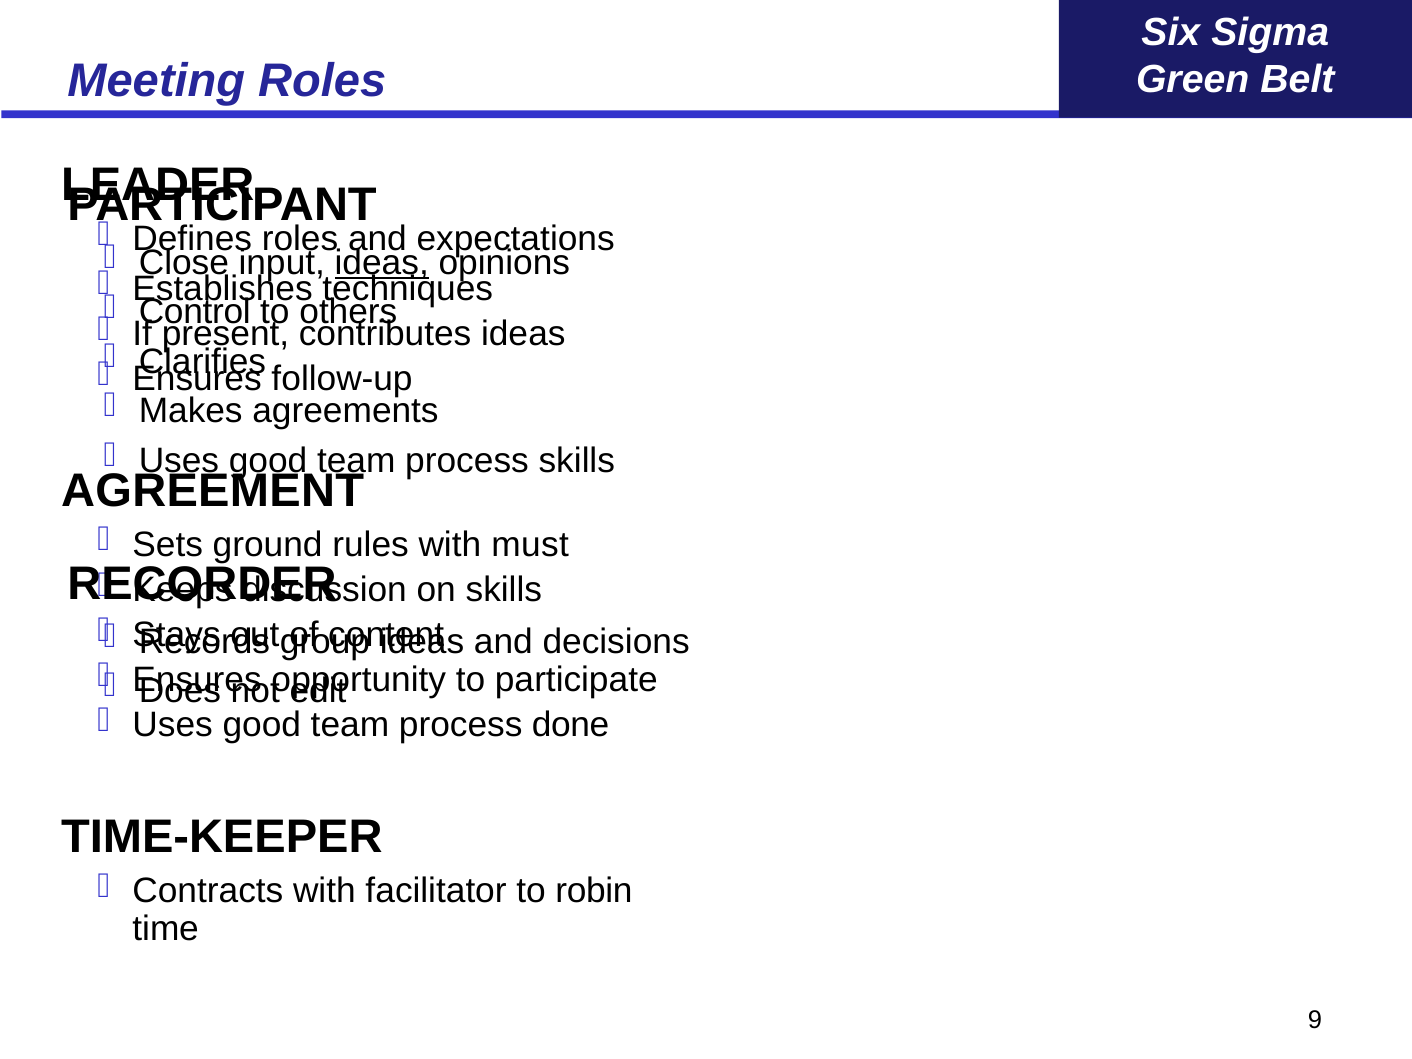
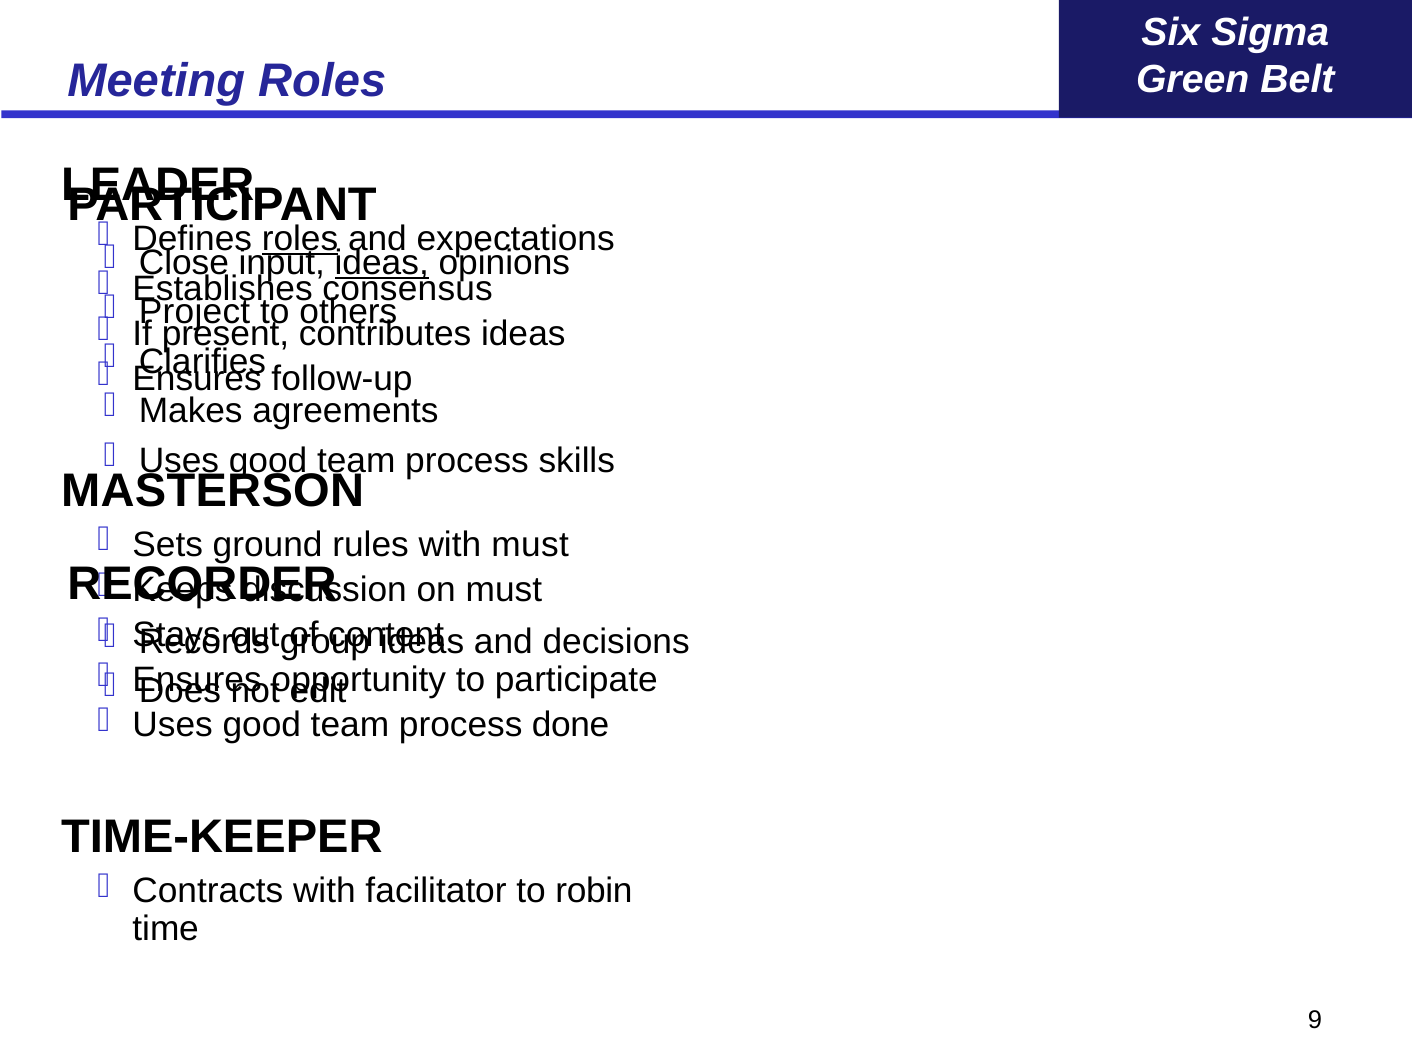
roles underline: none -> present (300, 239)
techniques: techniques -> consensus (408, 289)
Control: Control -> Project (195, 312)
AGREEMENT: AGREEMENT -> MASTERSON (213, 491)
on skills: skills -> must (504, 590)
